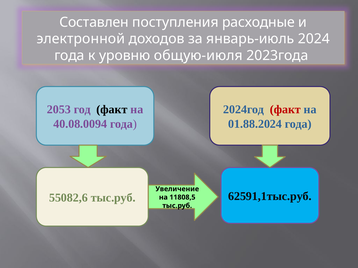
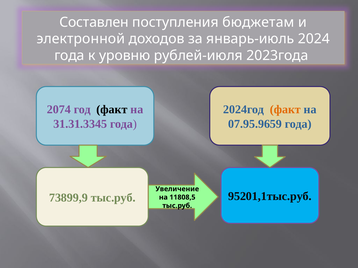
расходные: расходные -> бюджетам (258, 22)
общую-июля: общую-июля -> рублей-июля (198, 56)
2053: 2053 -> 2074 (59, 110)
факт colour: red -> orange (285, 110)
40.08.0094: 40.08.0094 -> 31.31.3345 (80, 124)
01.88.2024: 01.88.2024 -> 07.95.9659 (255, 124)
55082,6: 55082,6 -> 73899,9 (68, 198)
62591,1тыс.руб: 62591,1тыс.руб -> 95201,1тыс.руб (270, 197)
